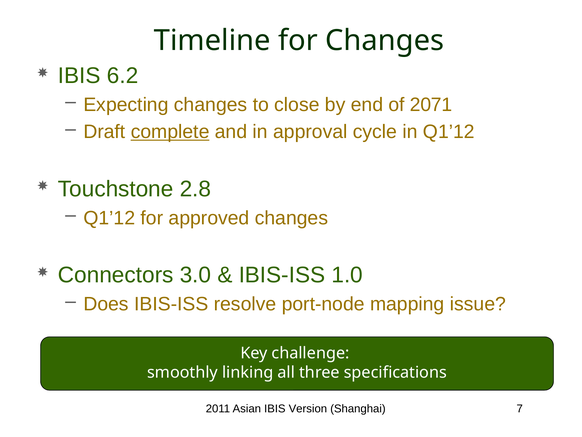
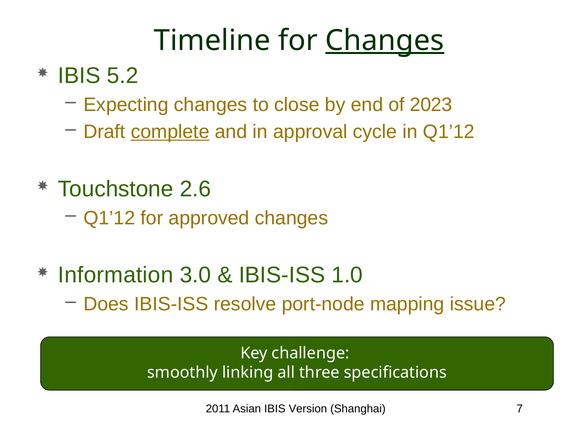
Changes underline: none -> present (385, 40)
6.2: 6.2 -> 5.2 (123, 76)
2071: 2071 -> 2023 (431, 105)
2.8: 2.8 -> 2.6 (195, 189)
Connectors: Connectors -> Information (116, 275)
